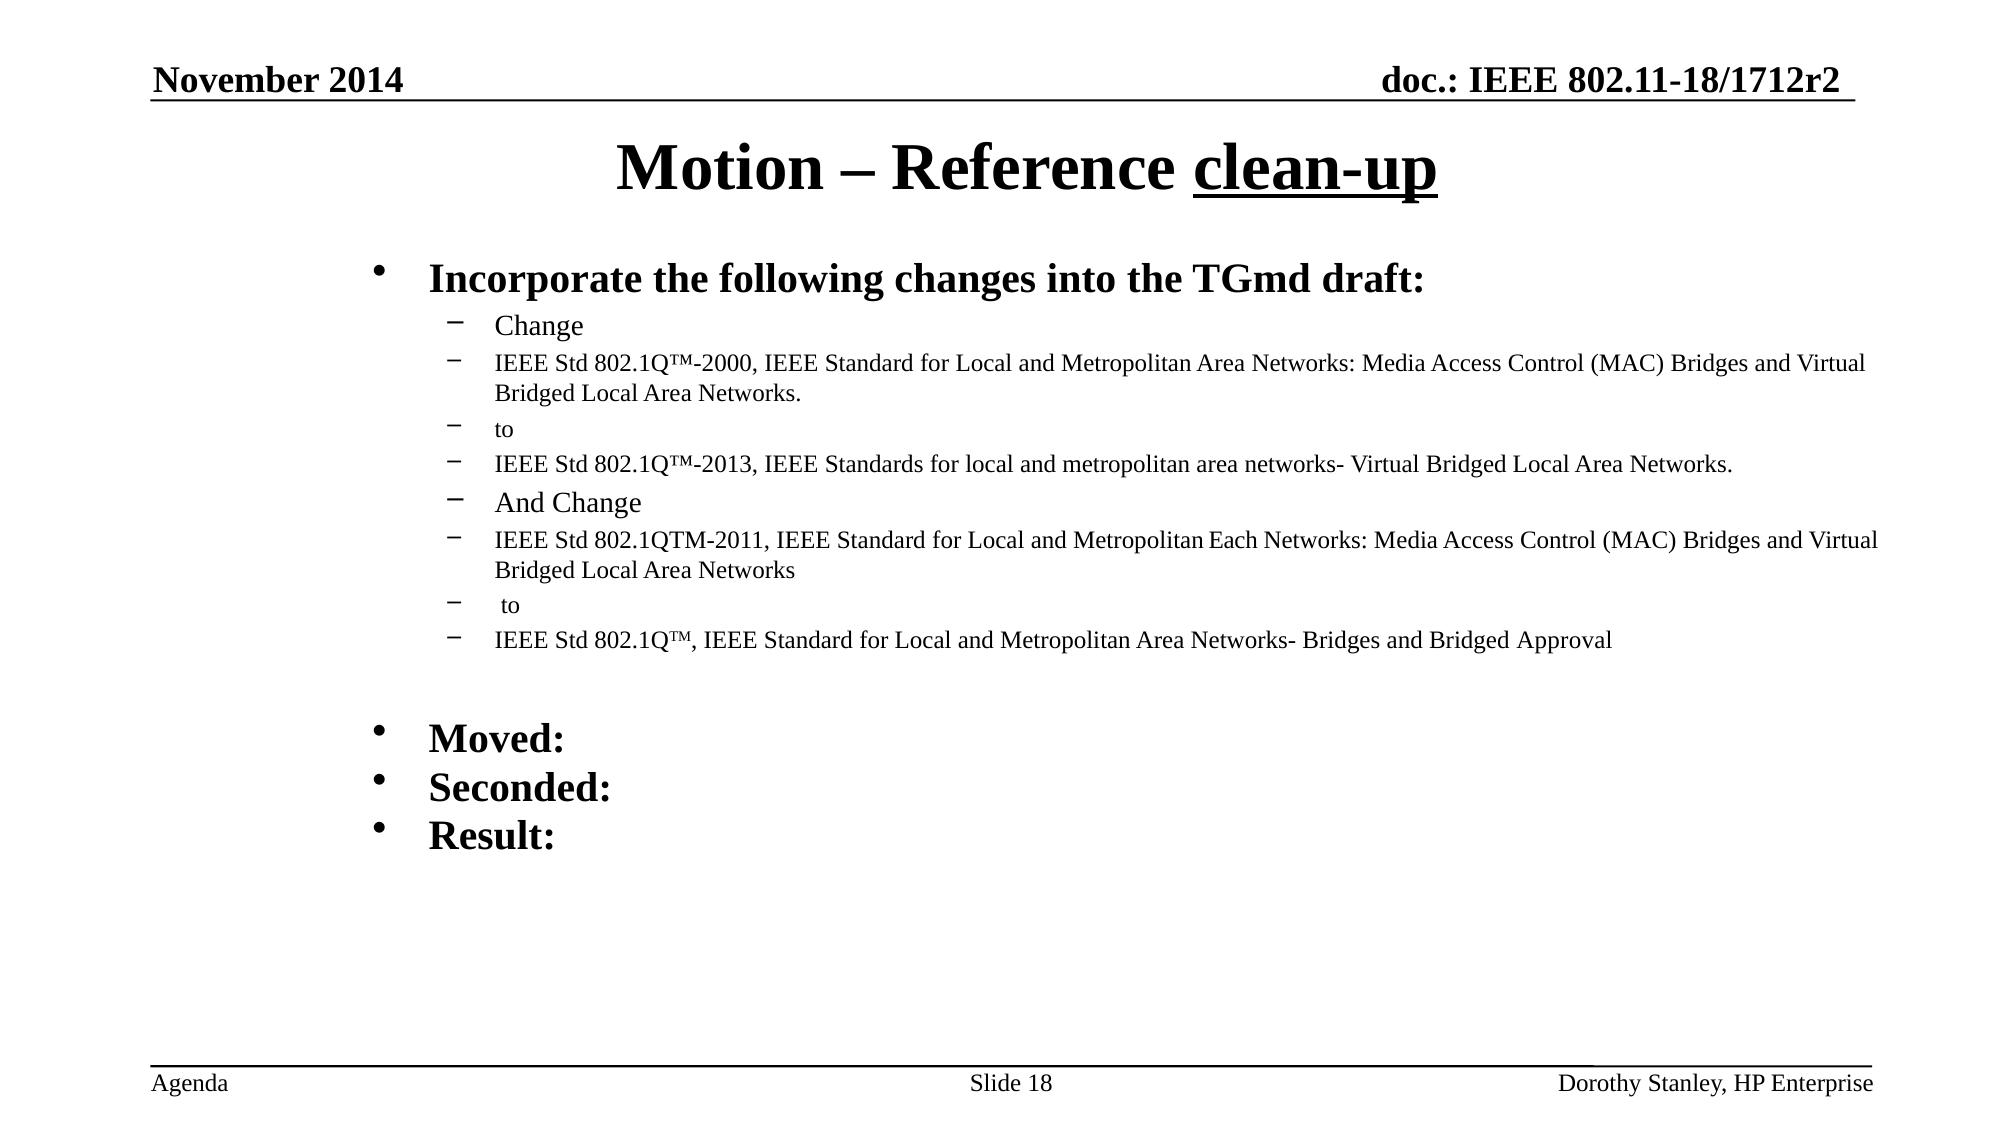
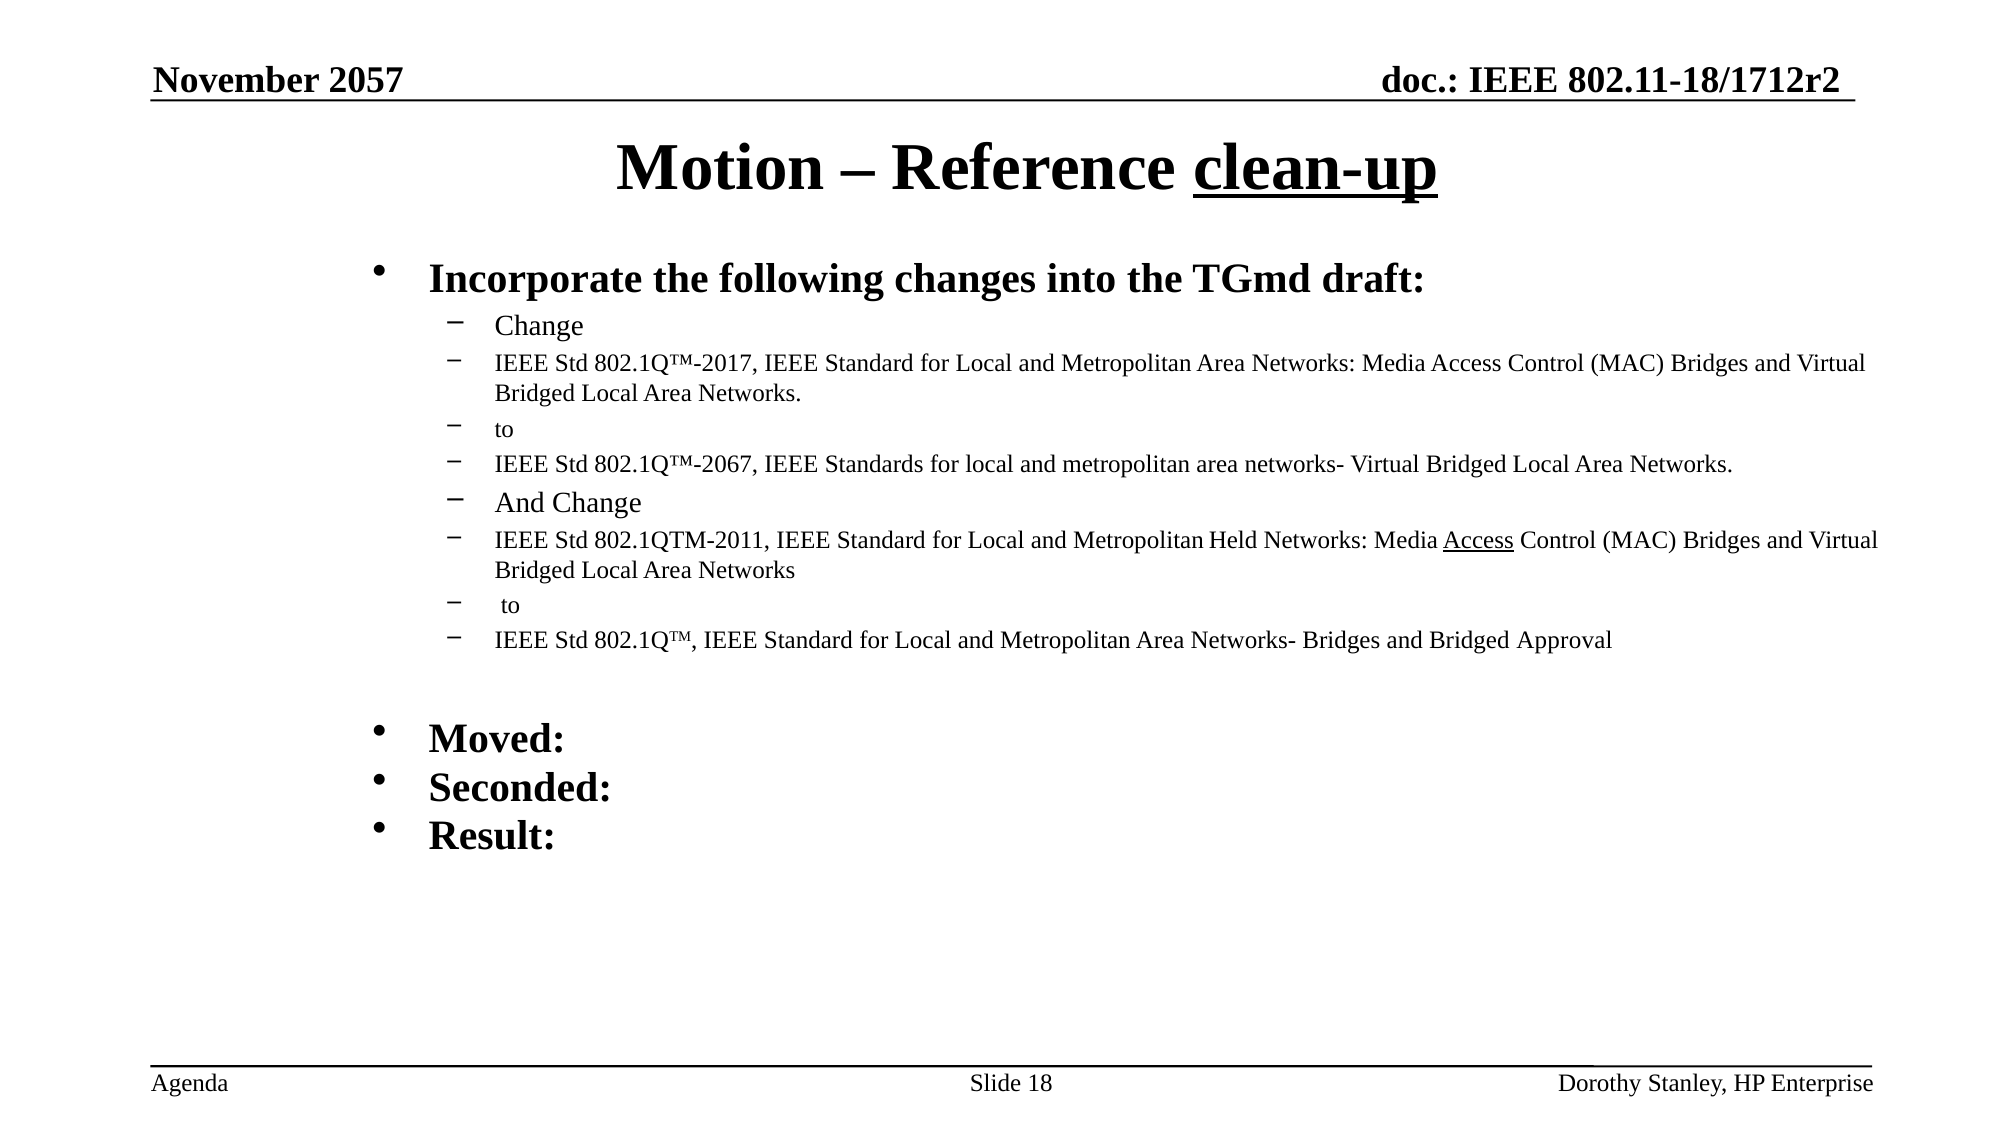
2014: 2014 -> 2057 (366, 80)
802.1Q™-2000: 802.1Q™-2000 -> 802.1Q™-2017 (676, 363)
802.1Q™-2013: 802.1Q™-2013 -> 802.1Q™-2067 (676, 464)
Each: Each -> Held (1233, 540)
Access underline: none -> present (1478, 540)
